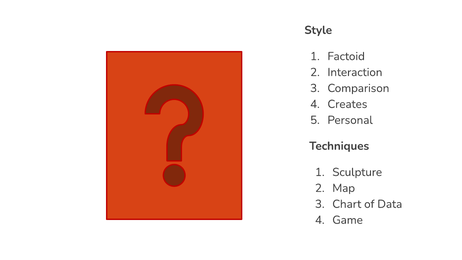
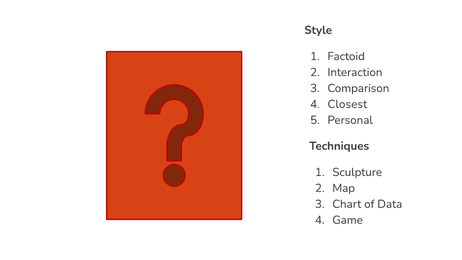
Creates: Creates -> Closest (347, 104)
